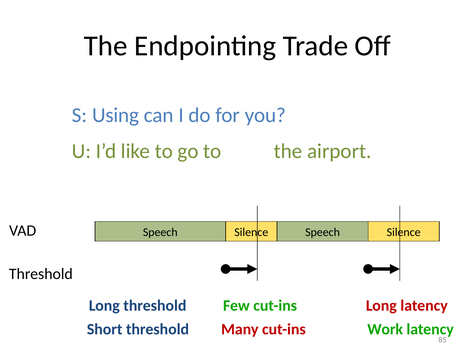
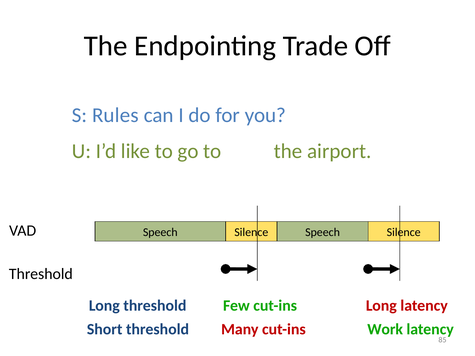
Using: Using -> Rules (115, 115)
